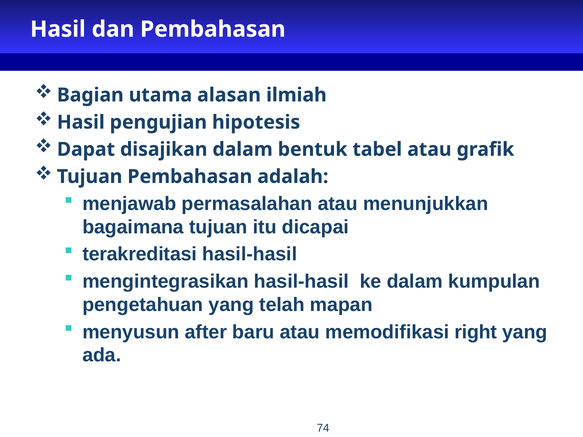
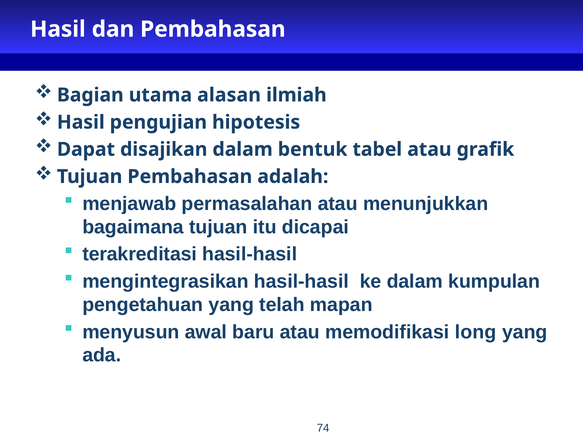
after: after -> awal (206, 332)
right: right -> long (476, 332)
